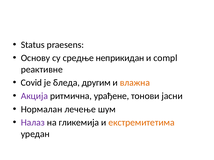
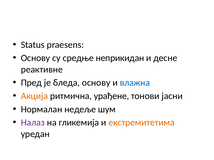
compl: compl -> десне (165, 58)
Covid: Covid -> Пред (31, 83)
бледа другим: другим -> основу (96, 83)
влажна colour: orange -> blue (135, 83)
Акција colour: purple -> orange (34, 96)
лечење: лечење -> недеље (80, 110)
